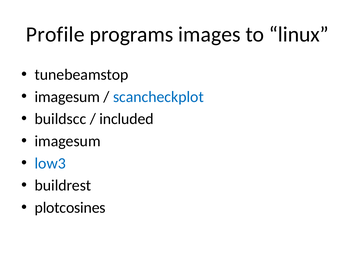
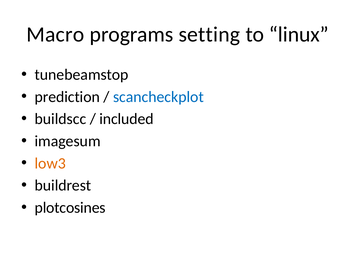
Profile: Profile -> Macro (55, 34)
images: images -> setting (209, 34)
imagesum: imagesum -> prediction (67, 97)
low3 colour: blue -> orange (50, 163)
